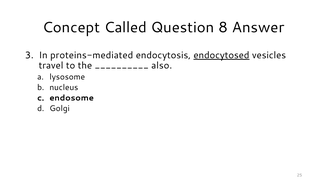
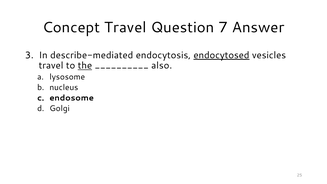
Concept Called: Called -> Travel (125, 27)
8: 8 -> 7 (223, 27)
proteins-mediated: proteins-mediated -> describe-mediated (92, 55)
the underline: none -> present (85, 66)
